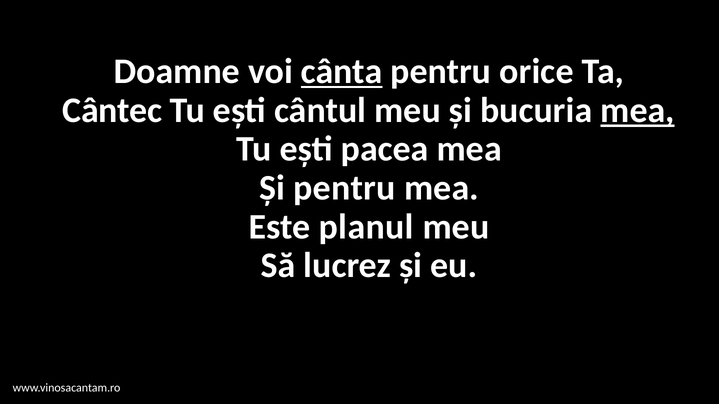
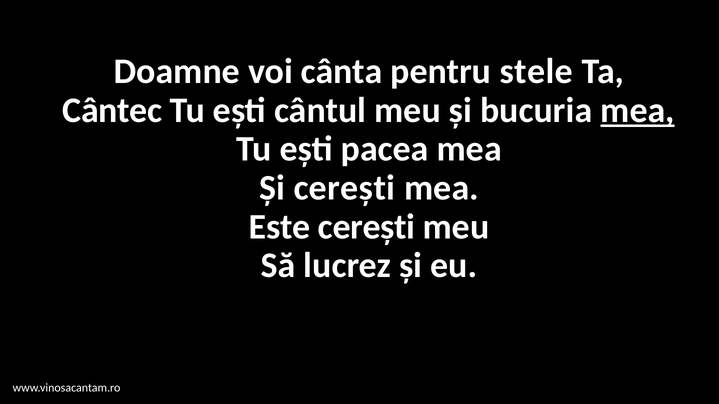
cânta underline: present -> none (342, 72)
orice: orice -> stele (536, 72)
Și pentru: pentru -> cerești (344, 188)
Este planul: planul -> cerești (367, 227)
